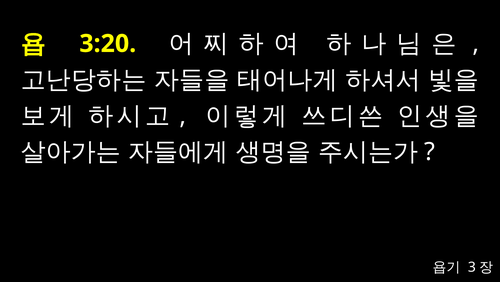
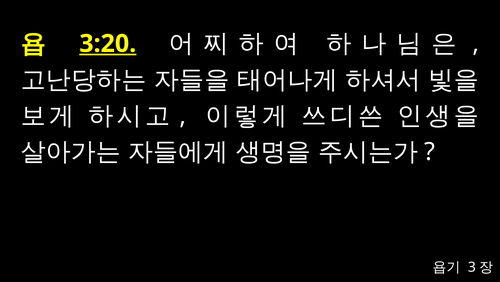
3:20 underline: none -> present (108, 44)
